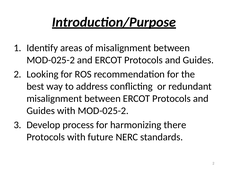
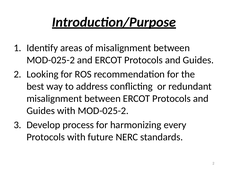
there: there -> every (175, 125)
